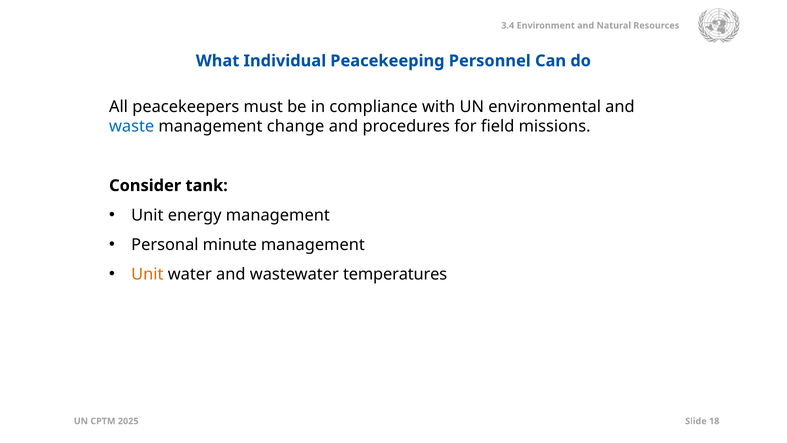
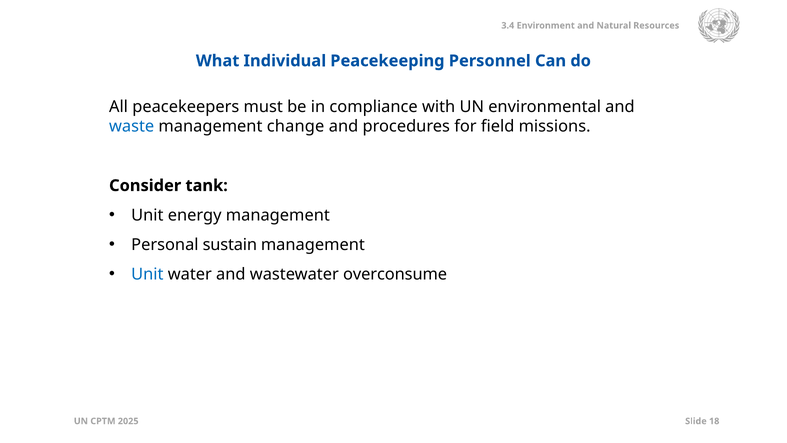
minute: minute -> sustain (230, 245)
Unit colour: orange -> blue (147, 274)
temperatures: temperatures -> overconsume (395, 274)
